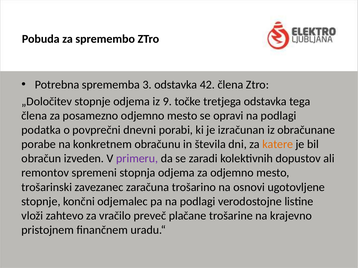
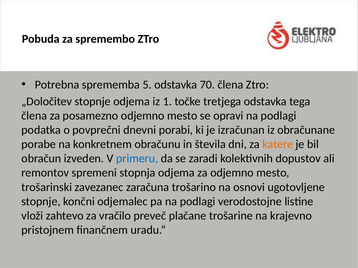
3: 3 -> 5 (147, 85)
42: 42 -> 70 (207, 85)
9: 9 -> 1 (167, 102)
primeru colour: purple -> blue (137, 159)
